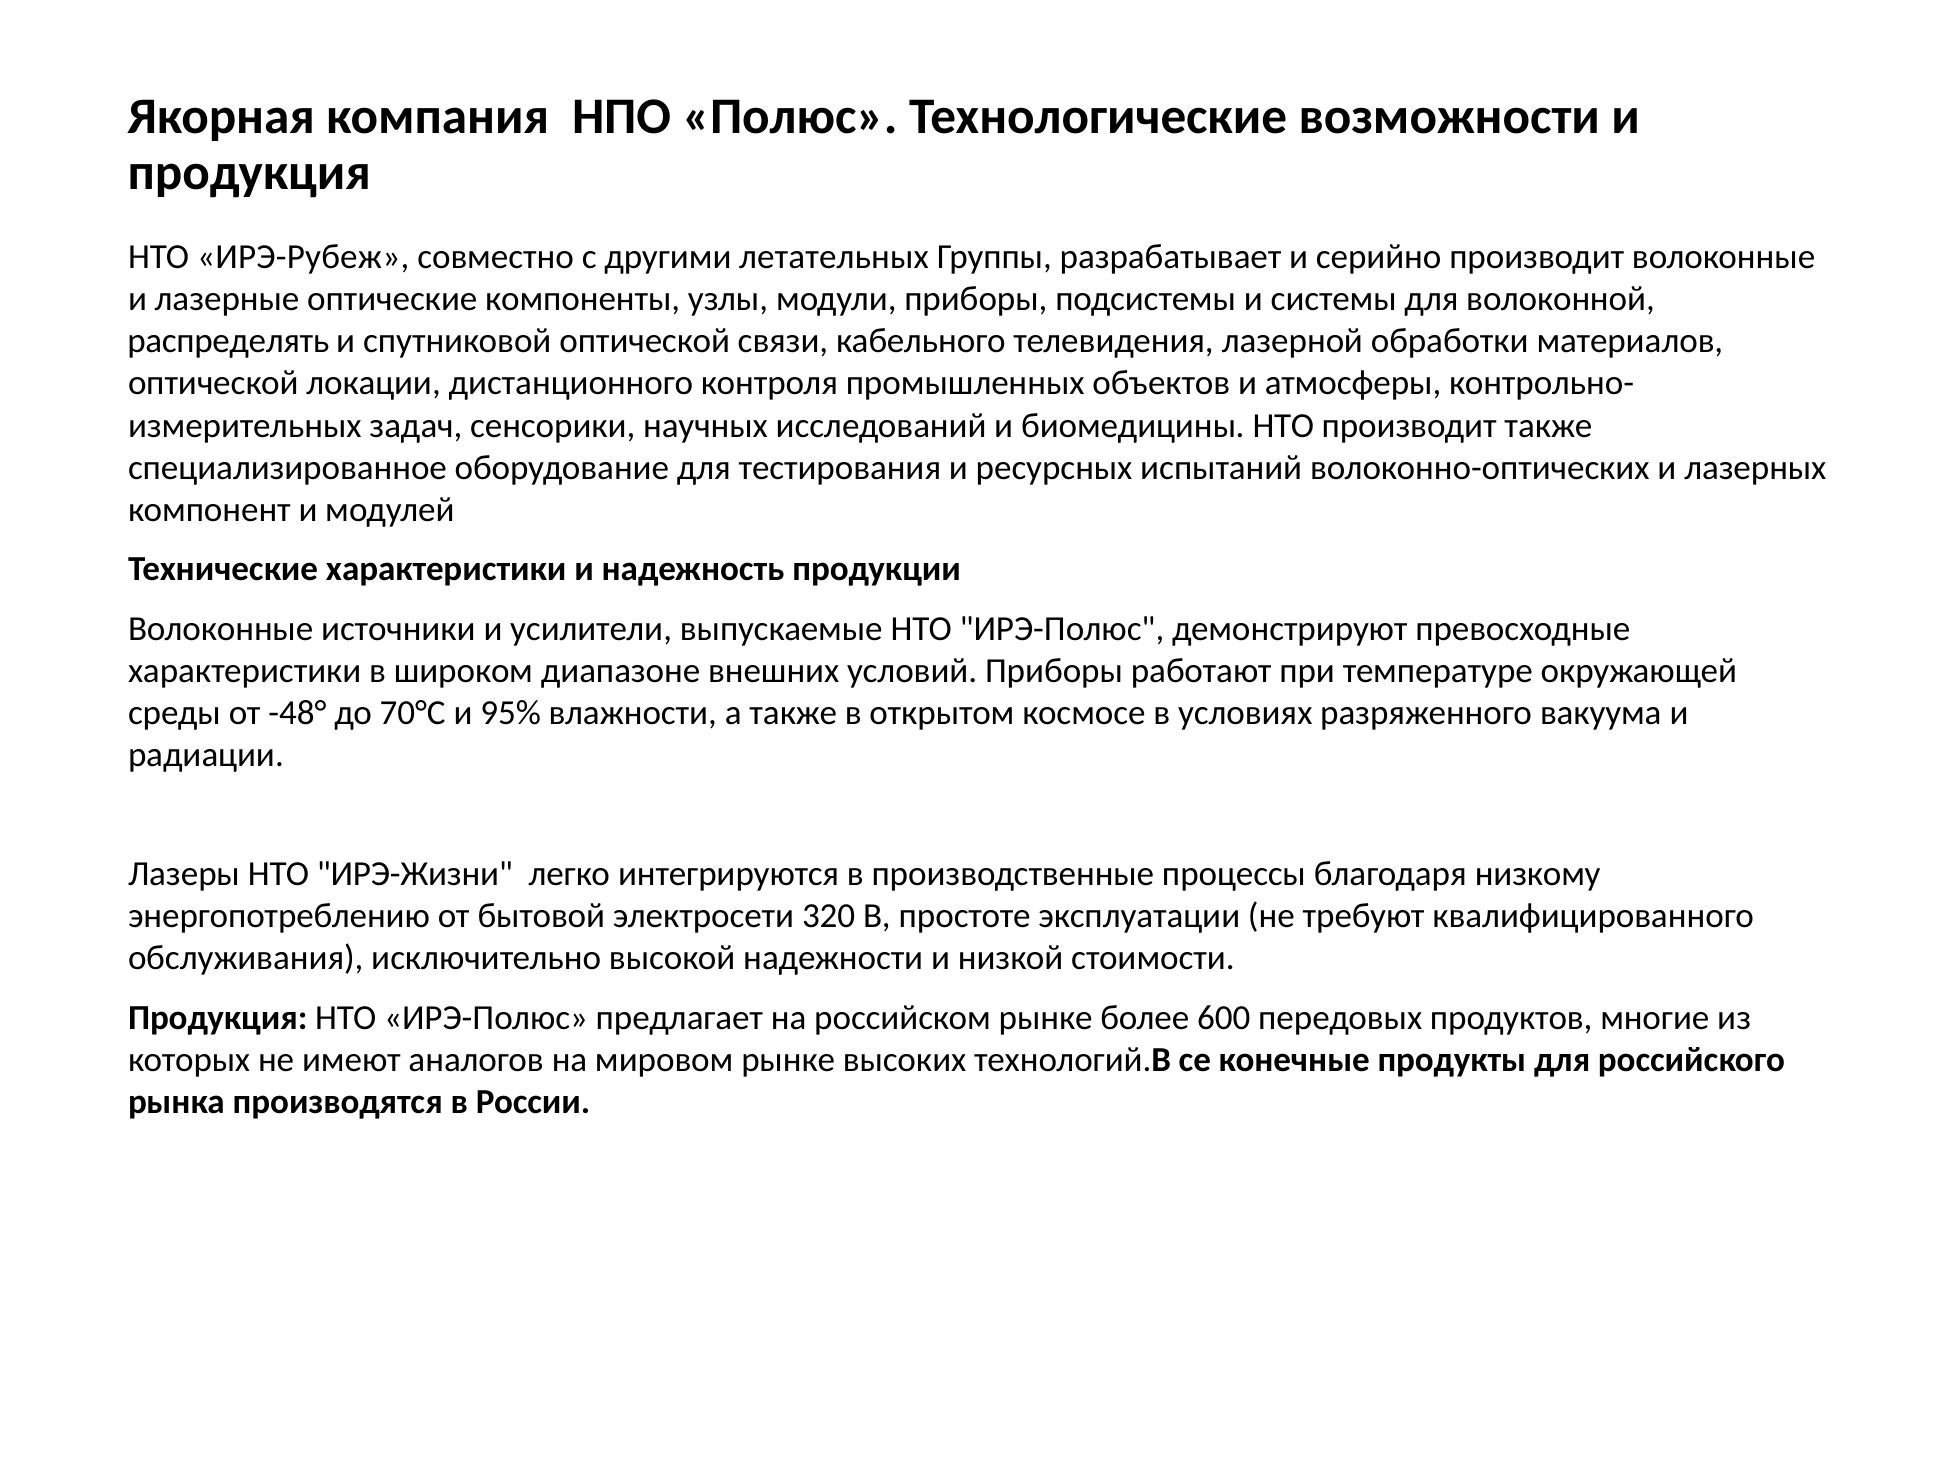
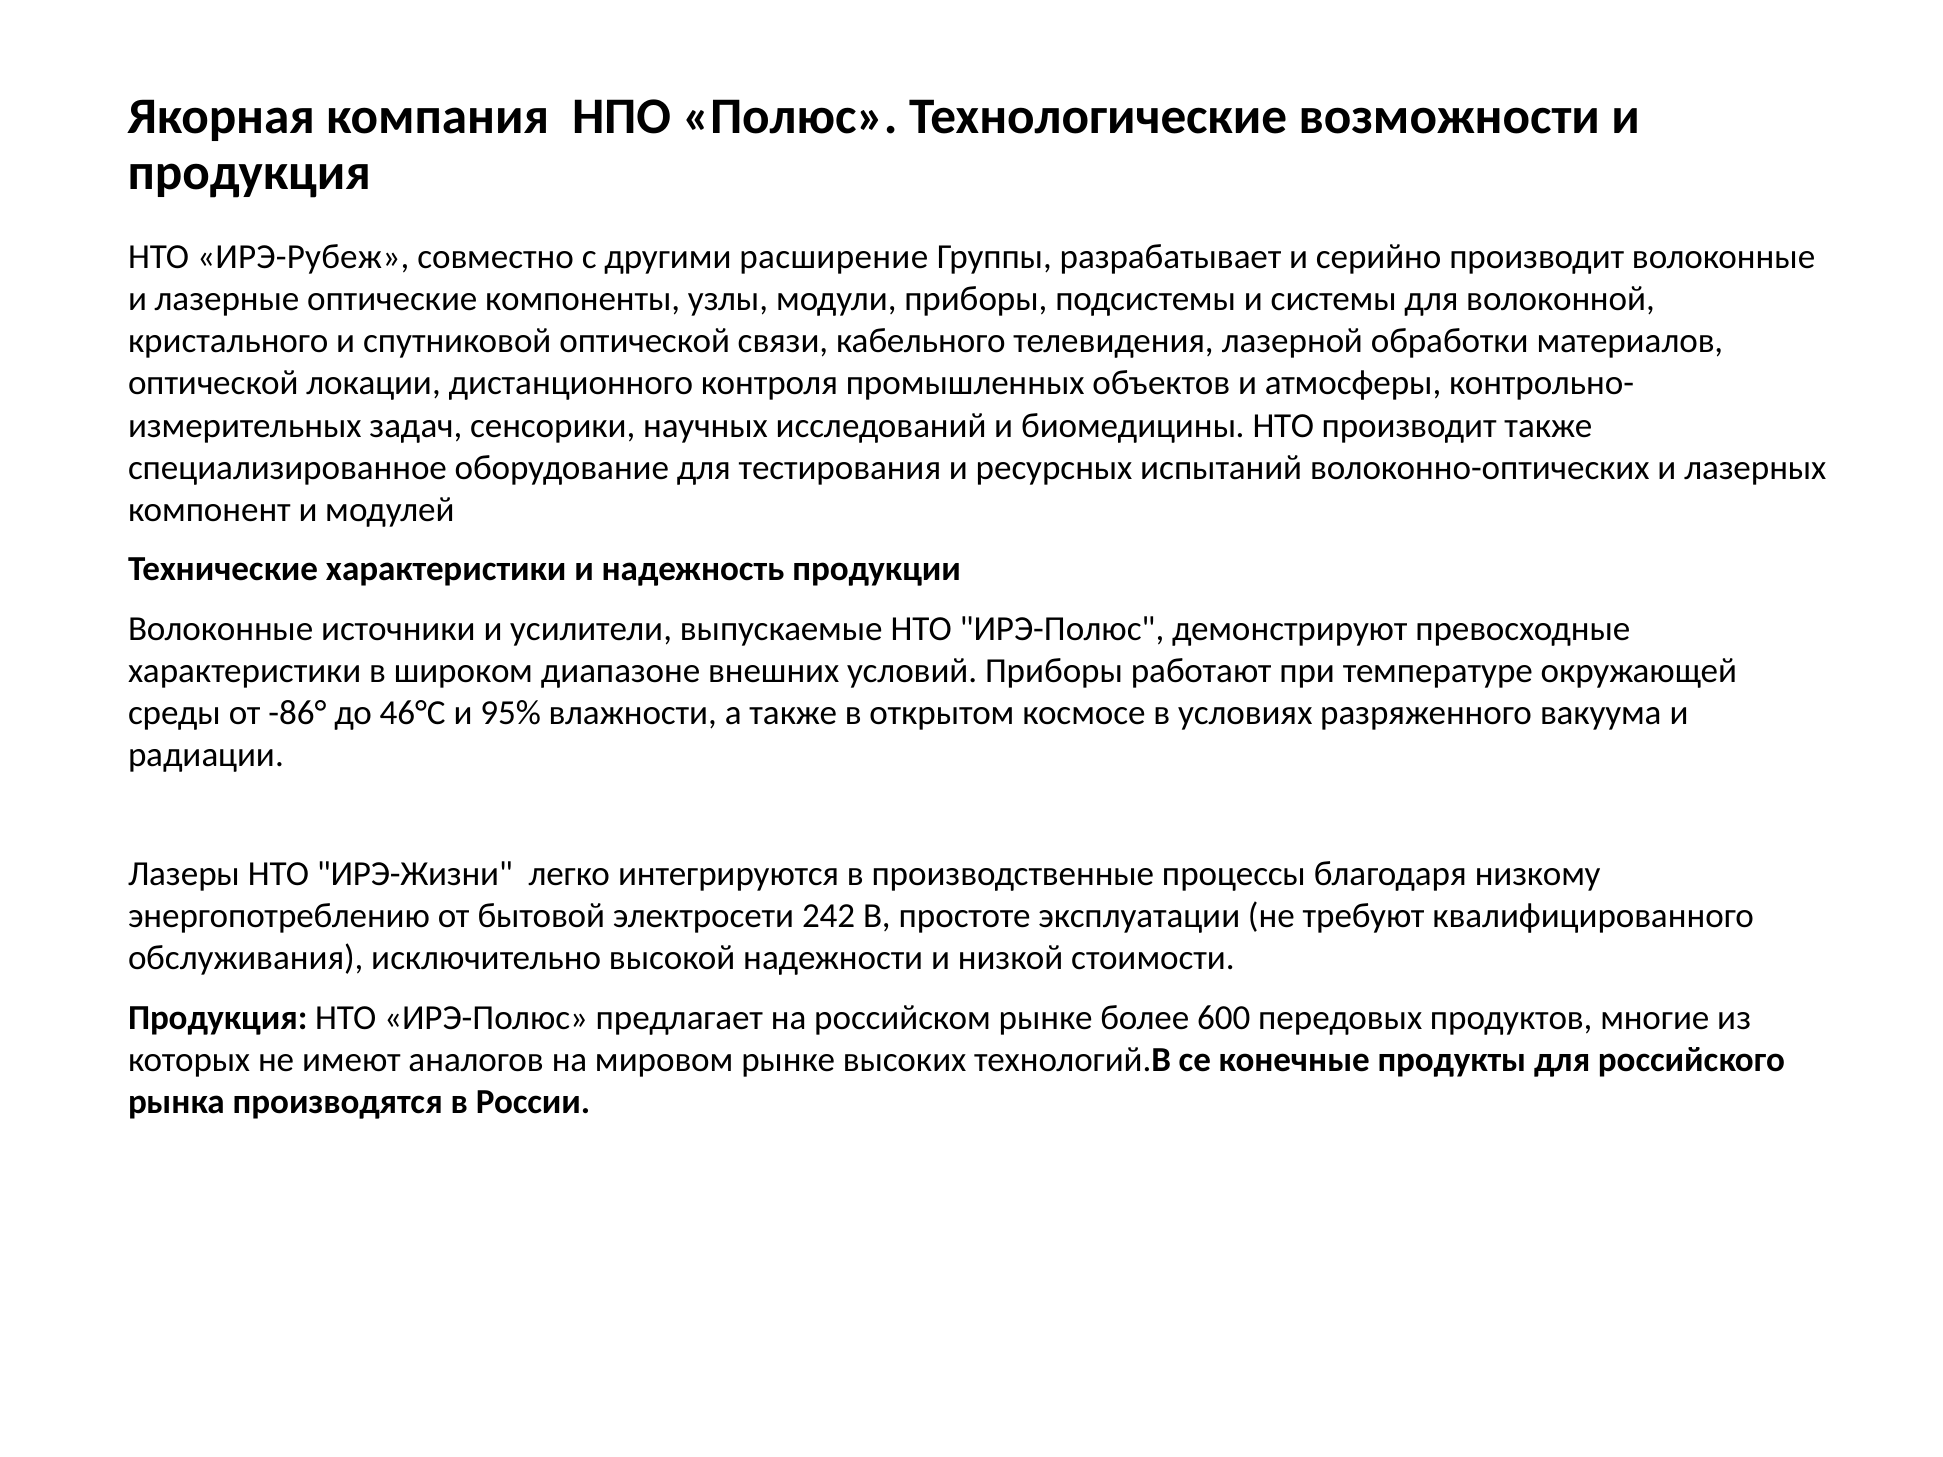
летательных: летательных -> расширение (834, 257)
распределять: распределять -> кристального (228, 341)
-48°: -48° -> -86° (297, 713)
70°С: 70°С -> 46°С (413, 713)
320: 320 -> 242 (829, 916)
